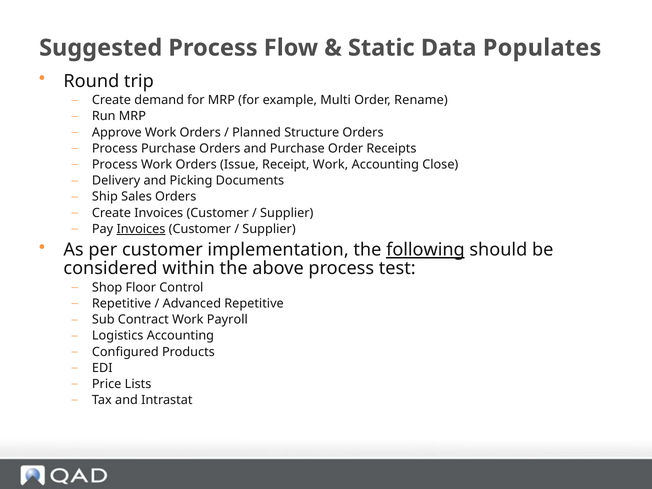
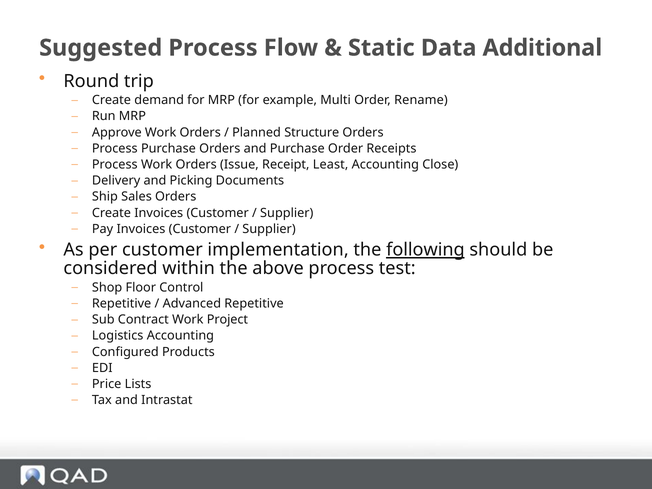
Populates: Populates -> Additional (542, 48)
Receipt Work: Work -> Least (331, 165)
Invoices underline: present -> none (141, 229)
Payroll: Payroll -> Project (227, 320)
